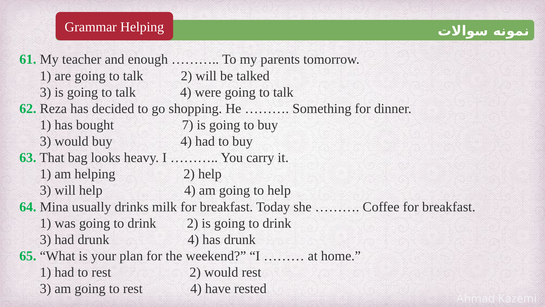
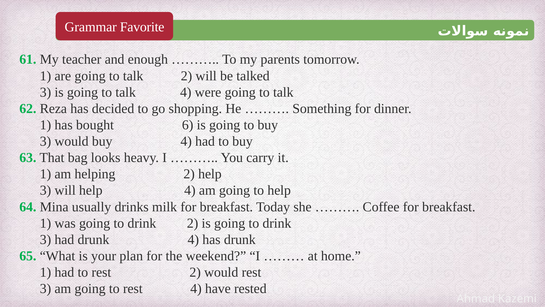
Grammar Helping: Helping -> Favorite (142, 27)
7: 7 -> 6 (188, 125)
